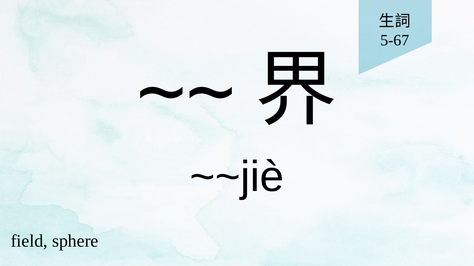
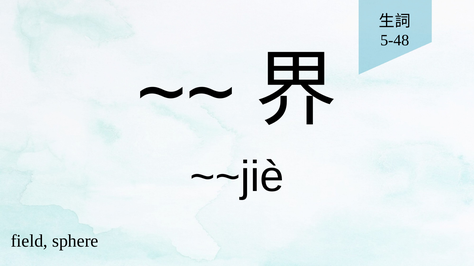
5-67: 5-67 -> 5-48 (395, 40)
